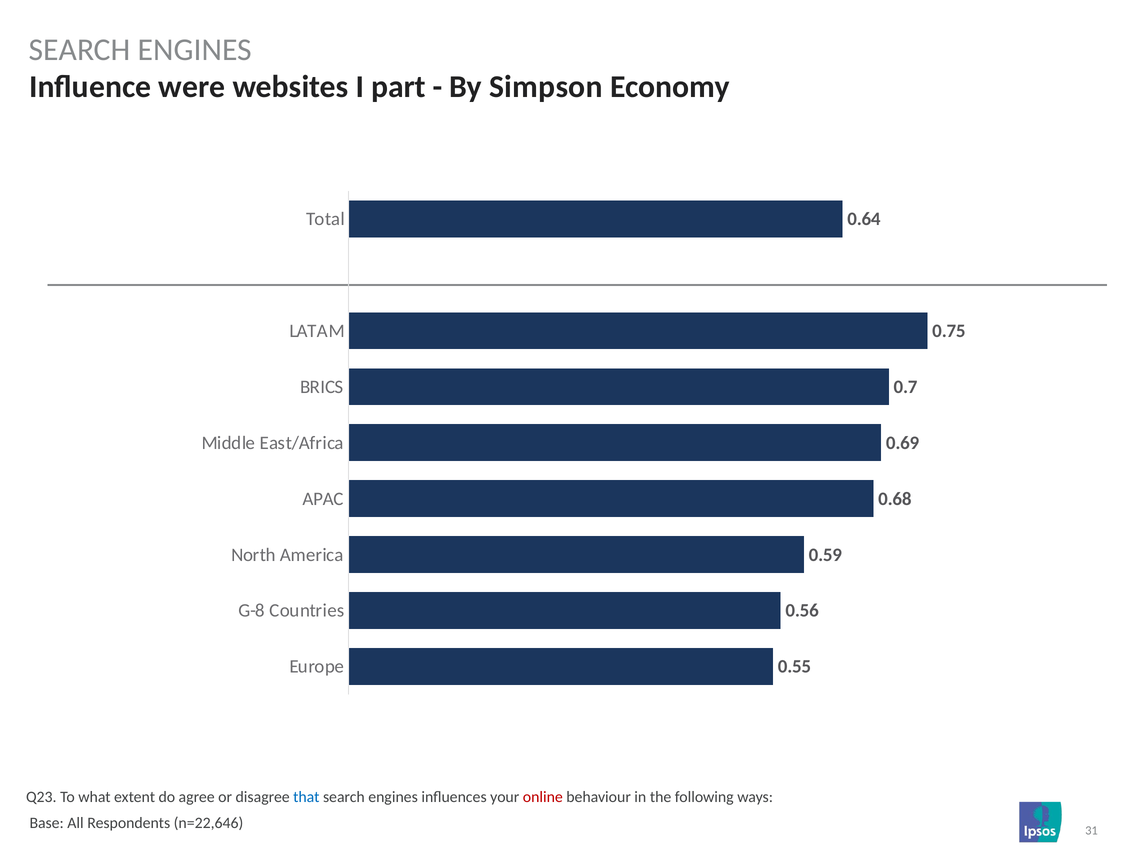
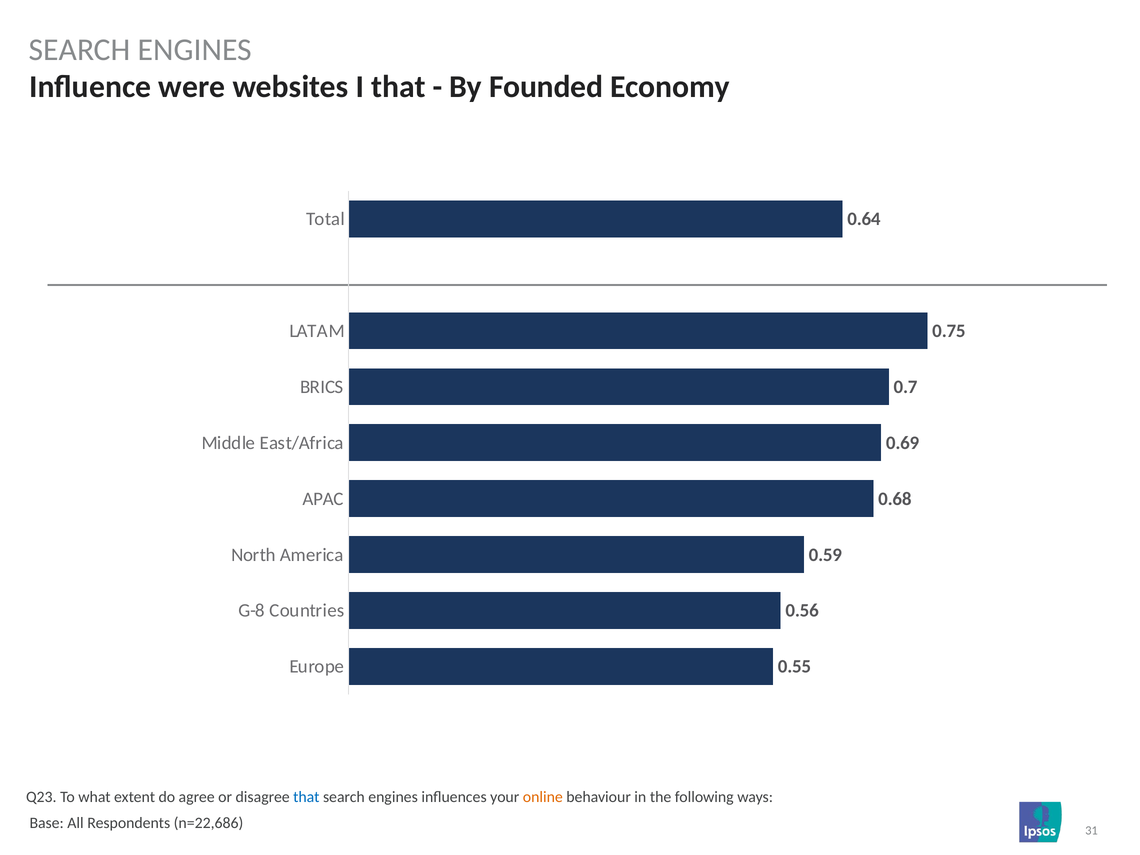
I part: part -> that (398, 87)
Simpson: Simpson -> Founded (546, 87)
online colour: red -> orange (543, 797)
n=22,646: n=22,646 -> n=22,686 (209, 823)
